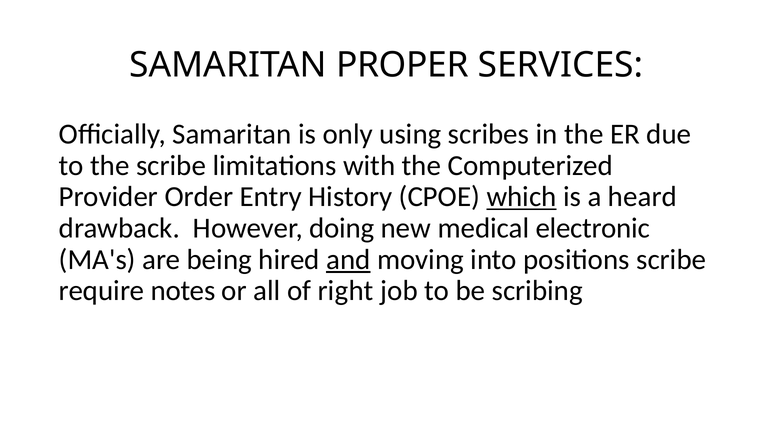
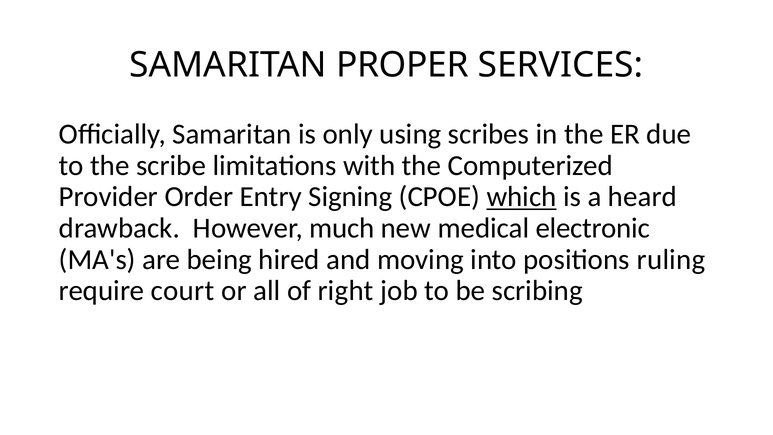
History: History -> Signing (350, 197)
doing: doing -> much (342, 228)
and underline: present -> none (348, 259)
positions scribe: scribe -> ruling (671, 259)
notes: notes -> court (183, 291)
